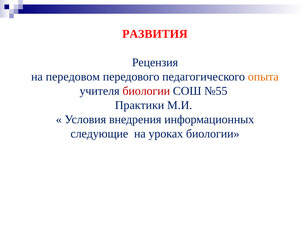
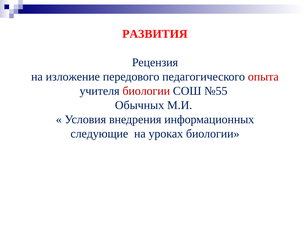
передовом: передовом -> изложение (73, 77)
опыта colour: orange -> red (263, 77)
Практики: Практики -> Обычных (140, 105)
